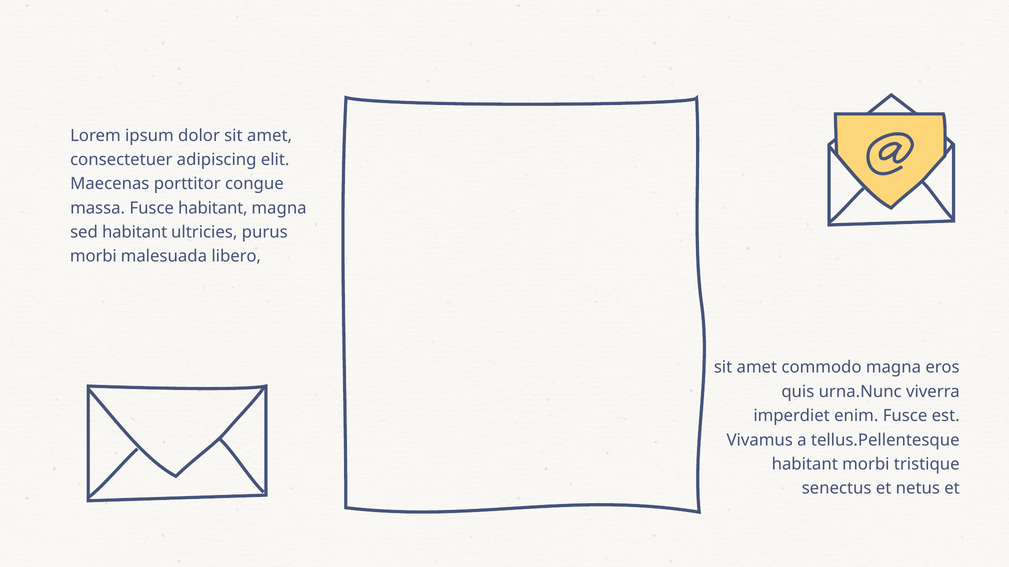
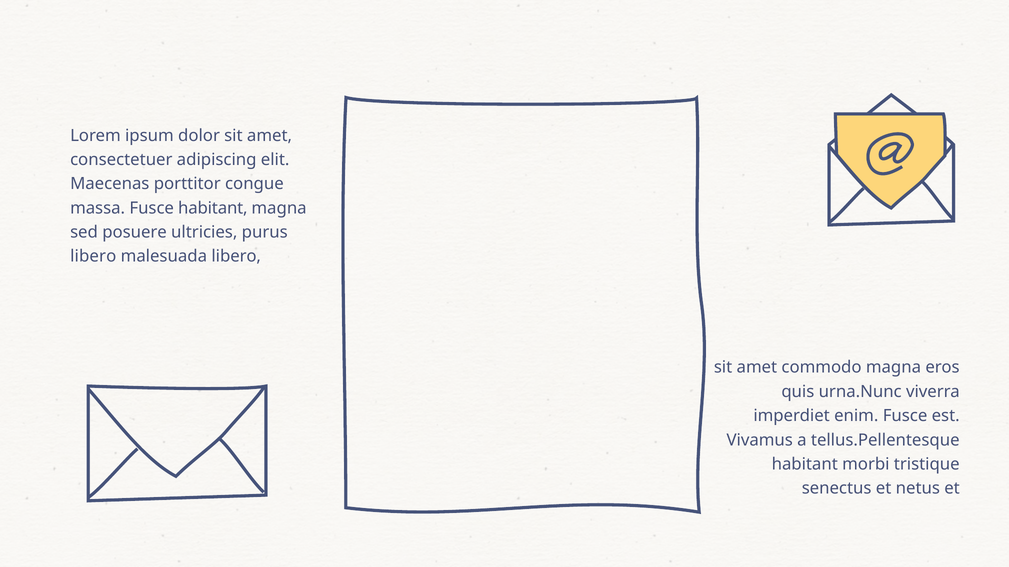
sed habitant: habitant -> posuere (135, 233)
morbi: morbi -> libero (93, 257)
